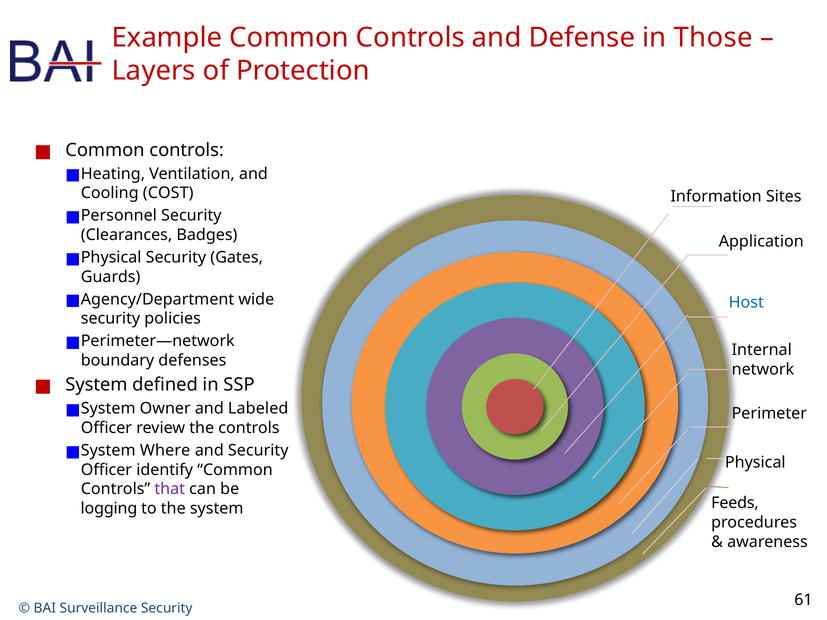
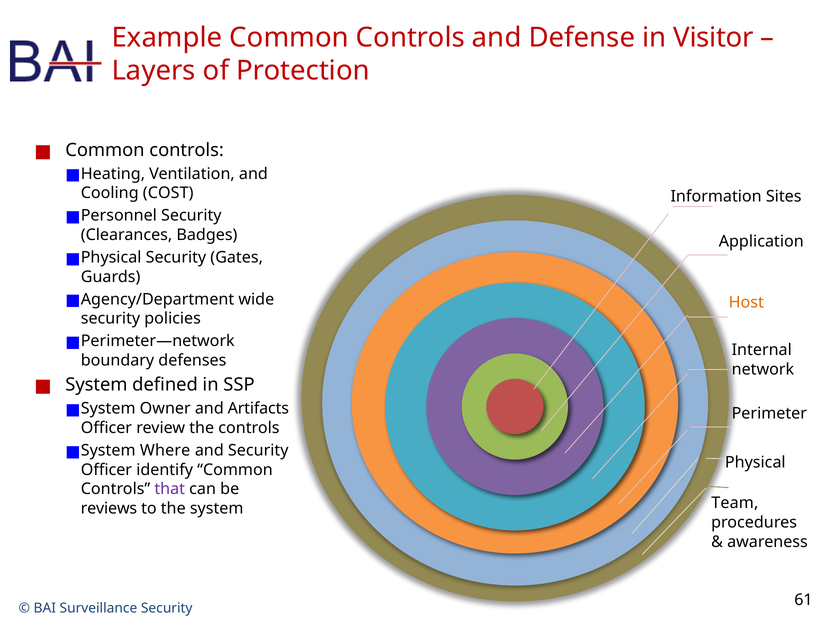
Those: Those -> Visitor (713, 38)
Host colour: blue -> orange (746, 302)
Labeled: Labeled -> Artifacts (258, 409)
Feeds: Feeds -> Team (735, 503)
logging: logging -> reviews (109, 509)
